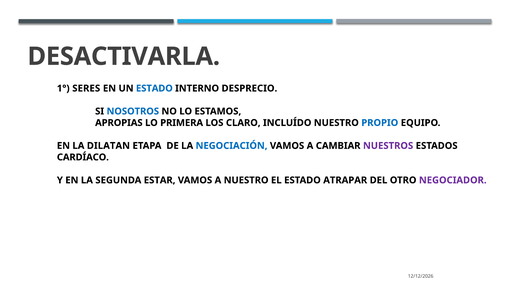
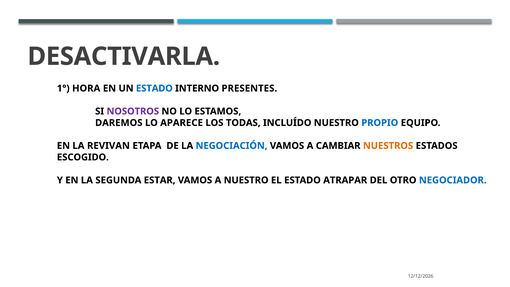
SERES: SERES -> HORA (86, 88)
DESPRECIO: DESPRECIO -> PRESENTES (249, 88)
NOSOTROS colour: blue -> purple (133, 111)
APROPIAS: APROPIAS -> DAREMOS (119, 123)
PRIMERA: PRIMERA -> APARECE (182, 123)
CLARO: CLARO -> TODAS (243, 123)
DILATAN: DILATAN -> REVIVAN (108, 146)
NUESTROS colour: purple -> orange (388, 146)
CARDÍACO: CARDÍACO -> ESCOGIDO (83, 157)
NEGOCIADOR colour: purple -> blue (453, 180)
